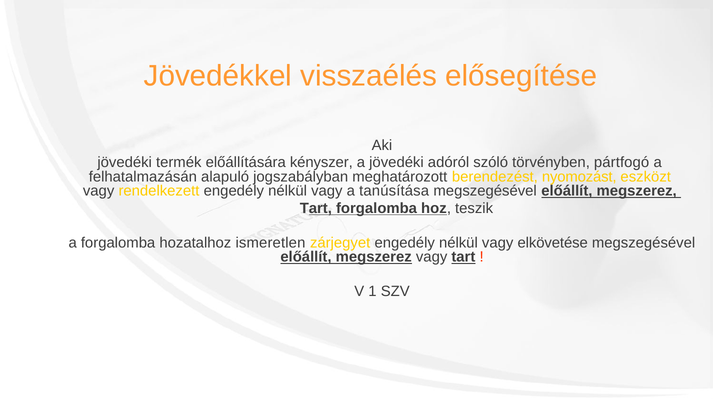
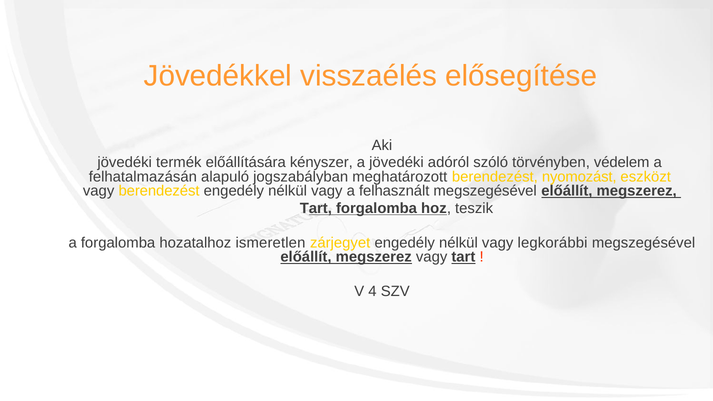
pártfogó: pártfogó -> védelem (622, 162)
vagy rendelkezett: rendelkezett -> berendezést (159, 191)
tanúsítása: tanúsítása -> felhasznált (394, 191)
elkövetése: elkövetése -> legkorábbi (553, 243)
1: 1 -> 4 (372, 291)
